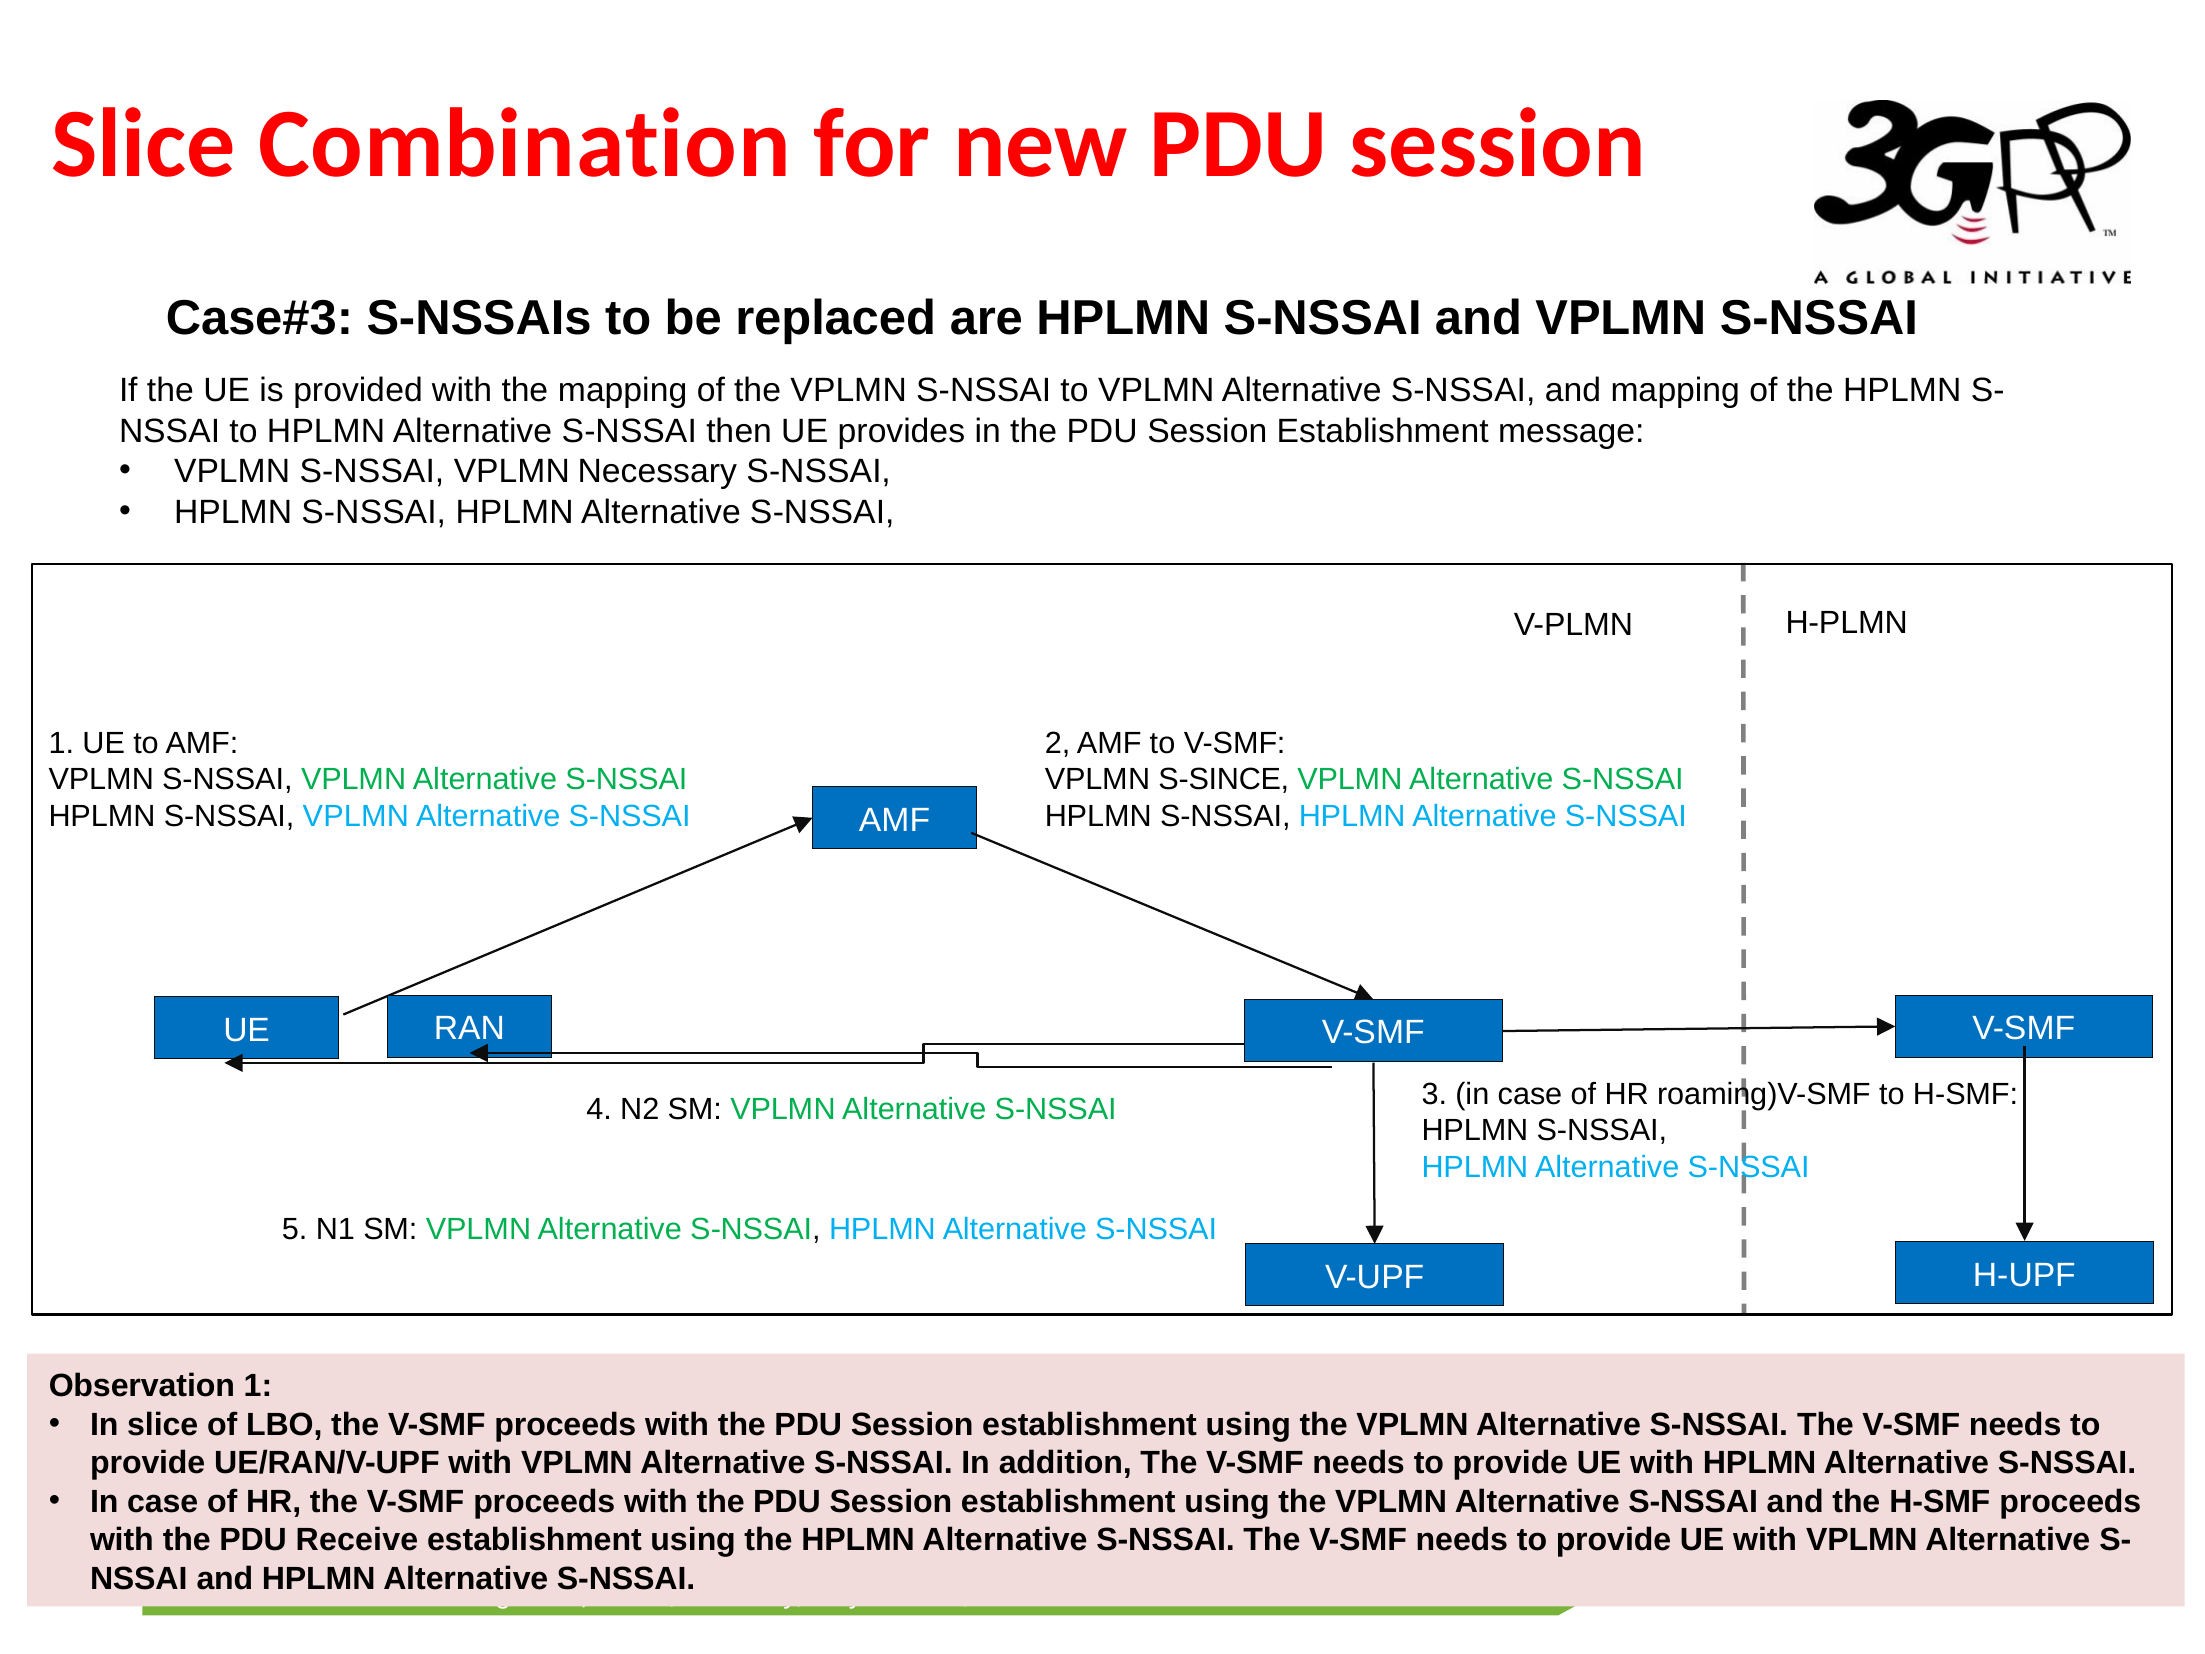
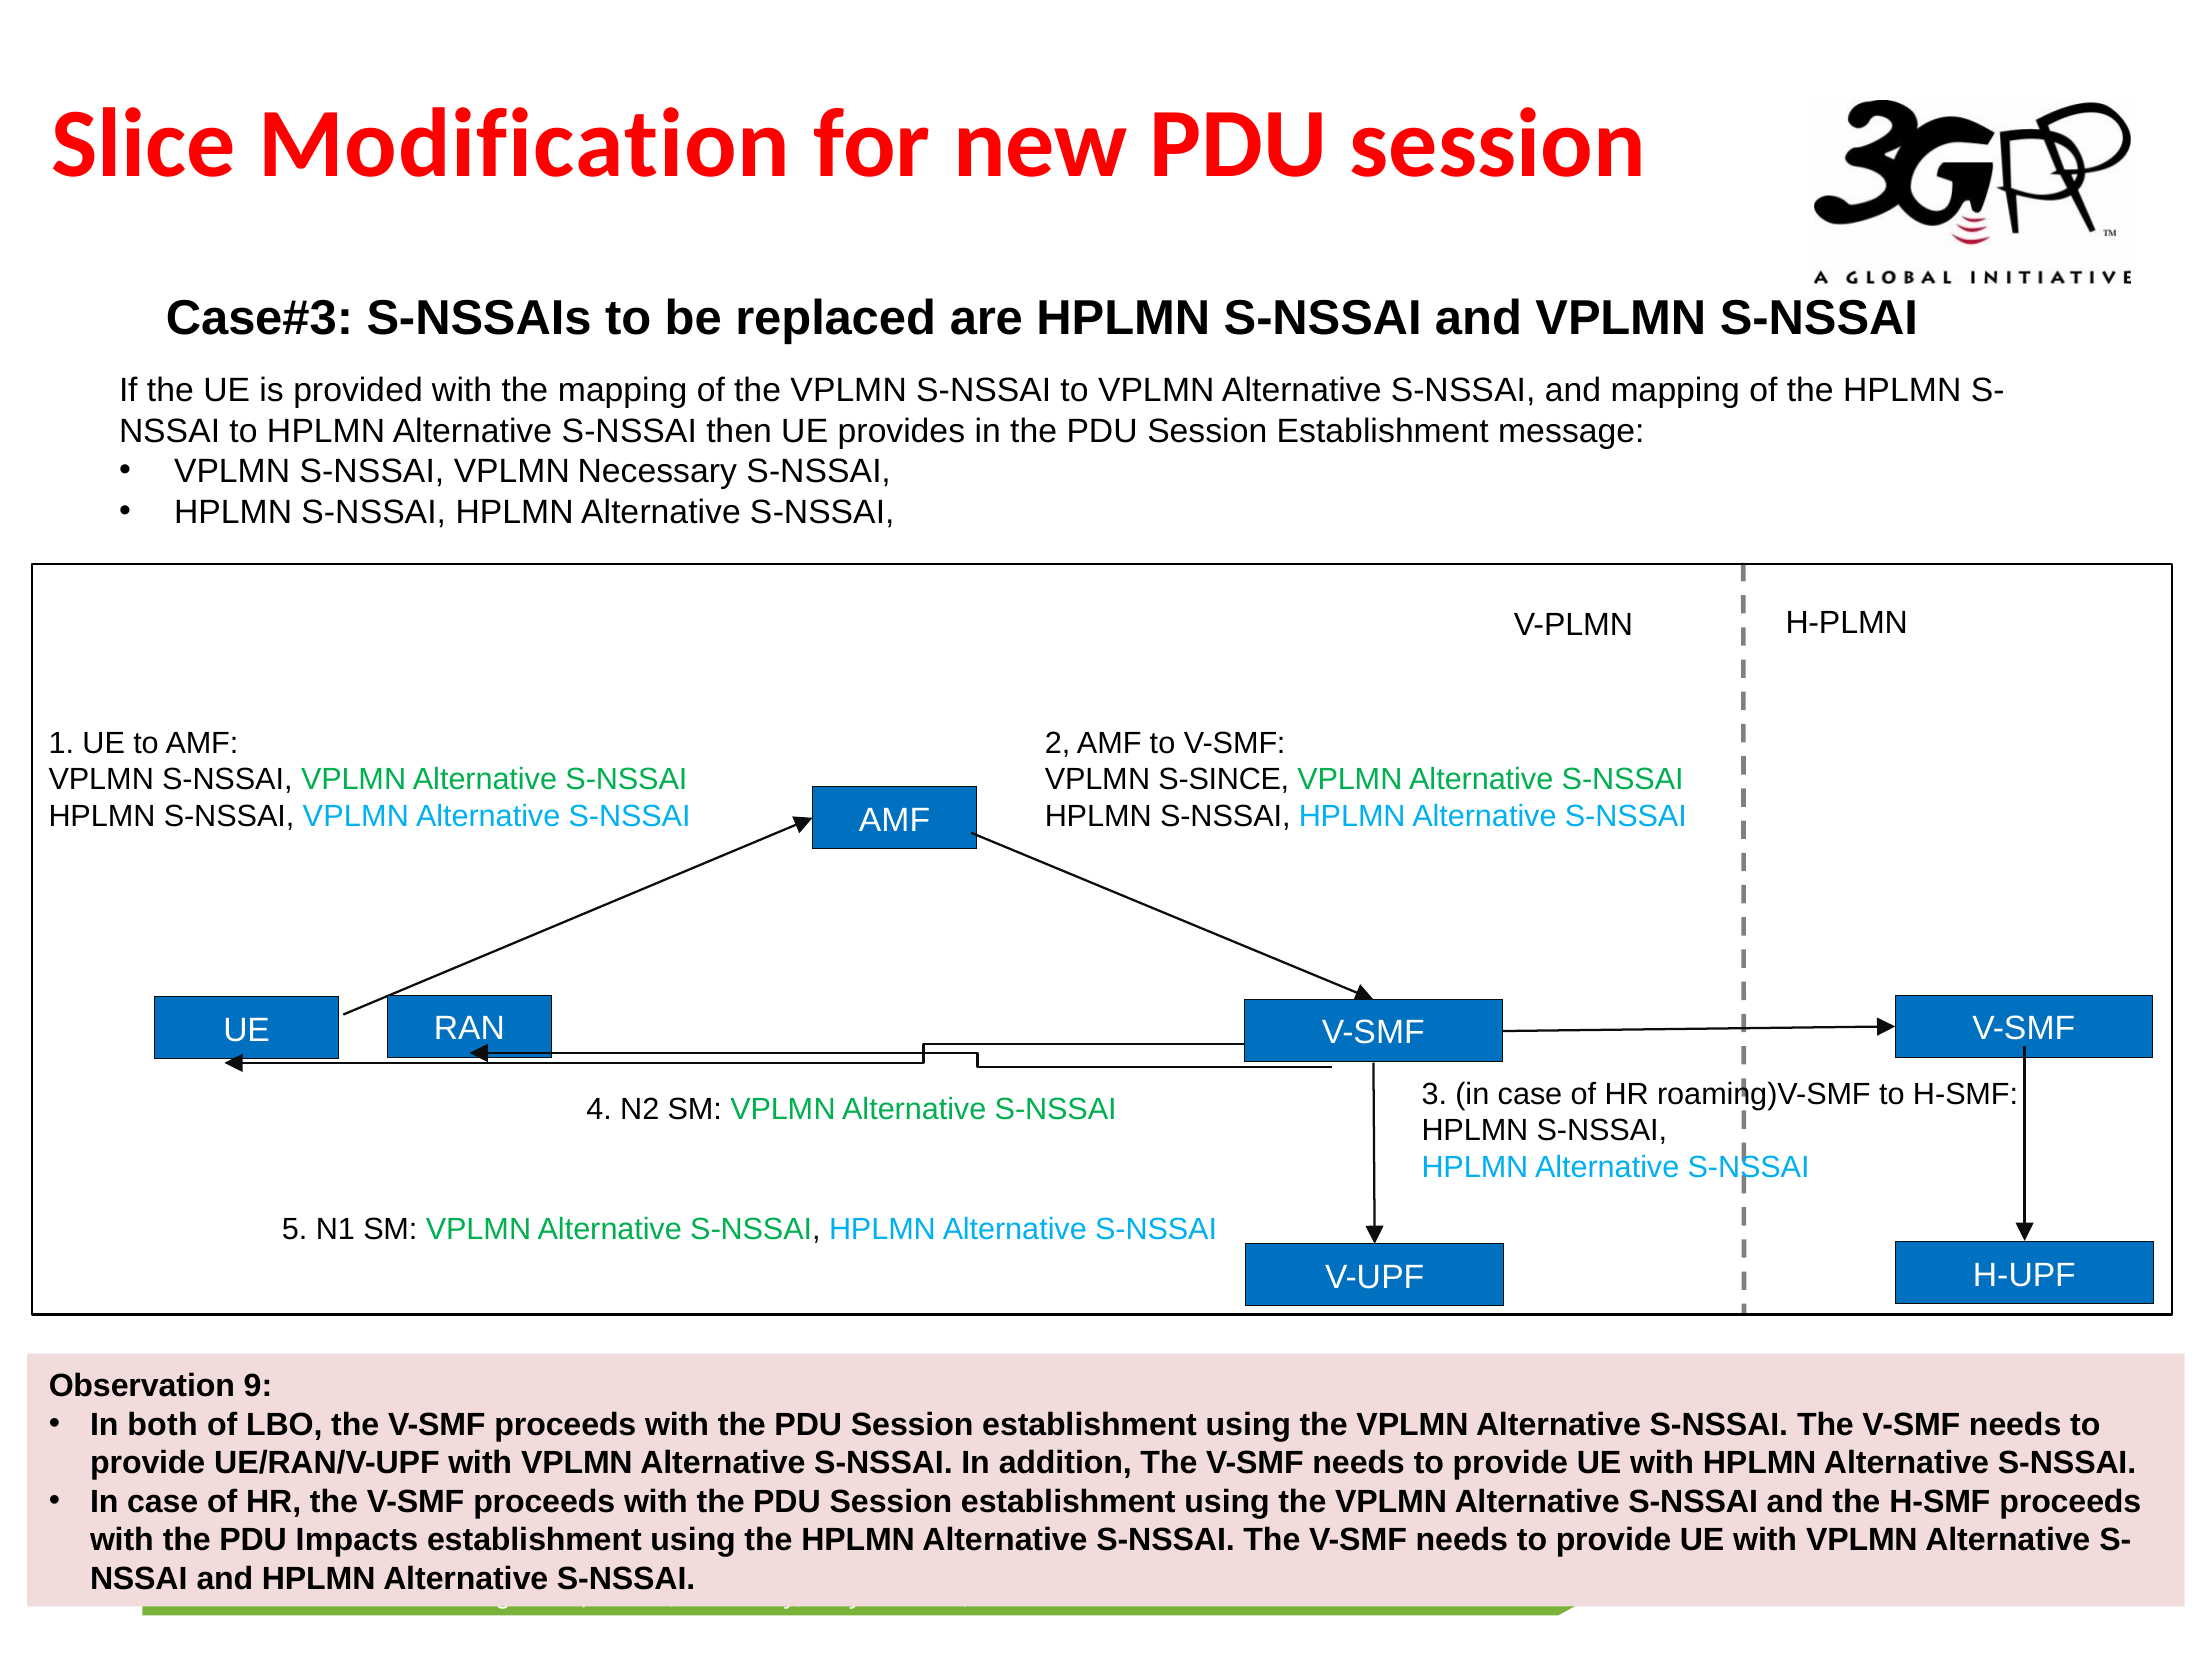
Combination: Combination -> Modification (524, 145)
Observation 1: 1 -> 9 (258, 1386)
In slice: slice -> both (163, 1424)
Receive: Receive -> Impacts (357, 1540)
